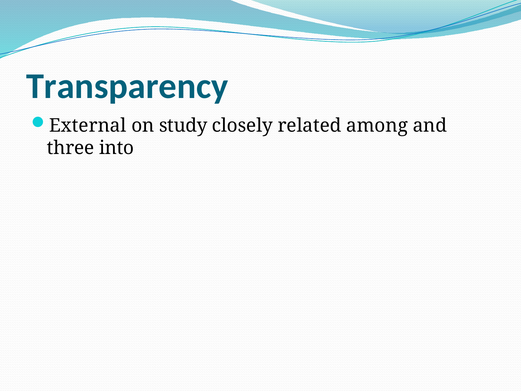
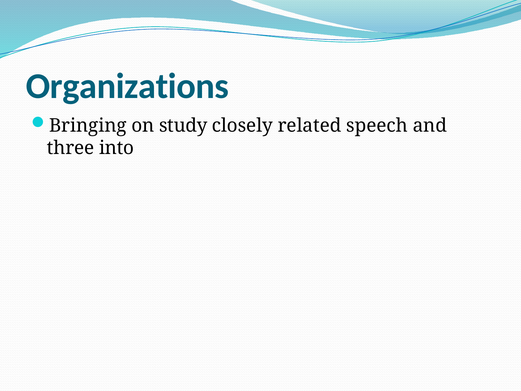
Transparency: Transparency -> Organizations (127, 86)
External: External -> Bringing (88, 125)
among: among -> speech (377, 125)
